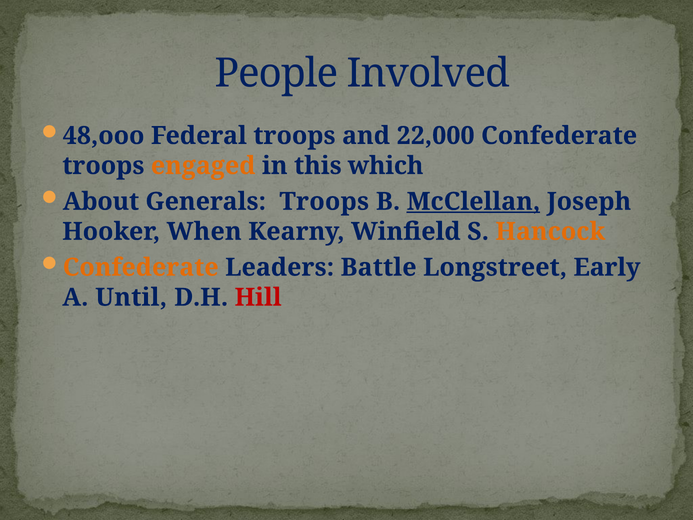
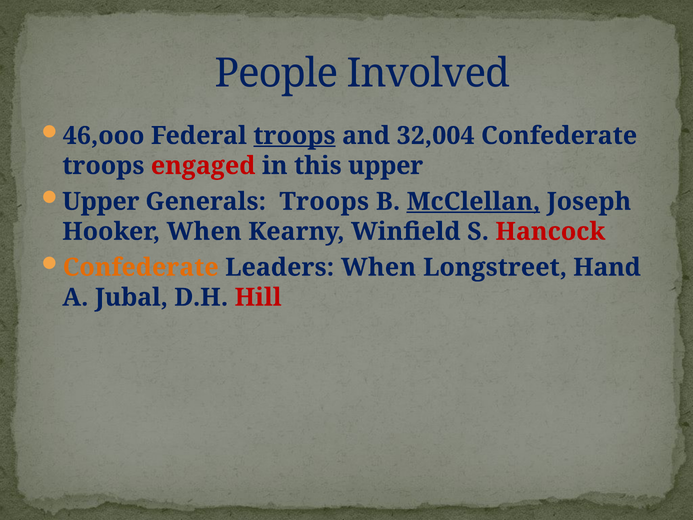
48,ooo: 48,ooo -> 46,ooo (104, 136)
troops underline: none -> present (294, 136)
22,000: 22,000 -> 32,004 (436, 136)
engaged colour: orange -> red (203, 166)
this which: which -> upper (386, 166)
About: About -> Upper (101, 201)
Hancock colour: orange -> red (550, 231)
Leaders Battle: Battle -> When (379, 267)
Early: Early -> Hand (607, 267)
Until: Until -> Jubal (131, 297)
